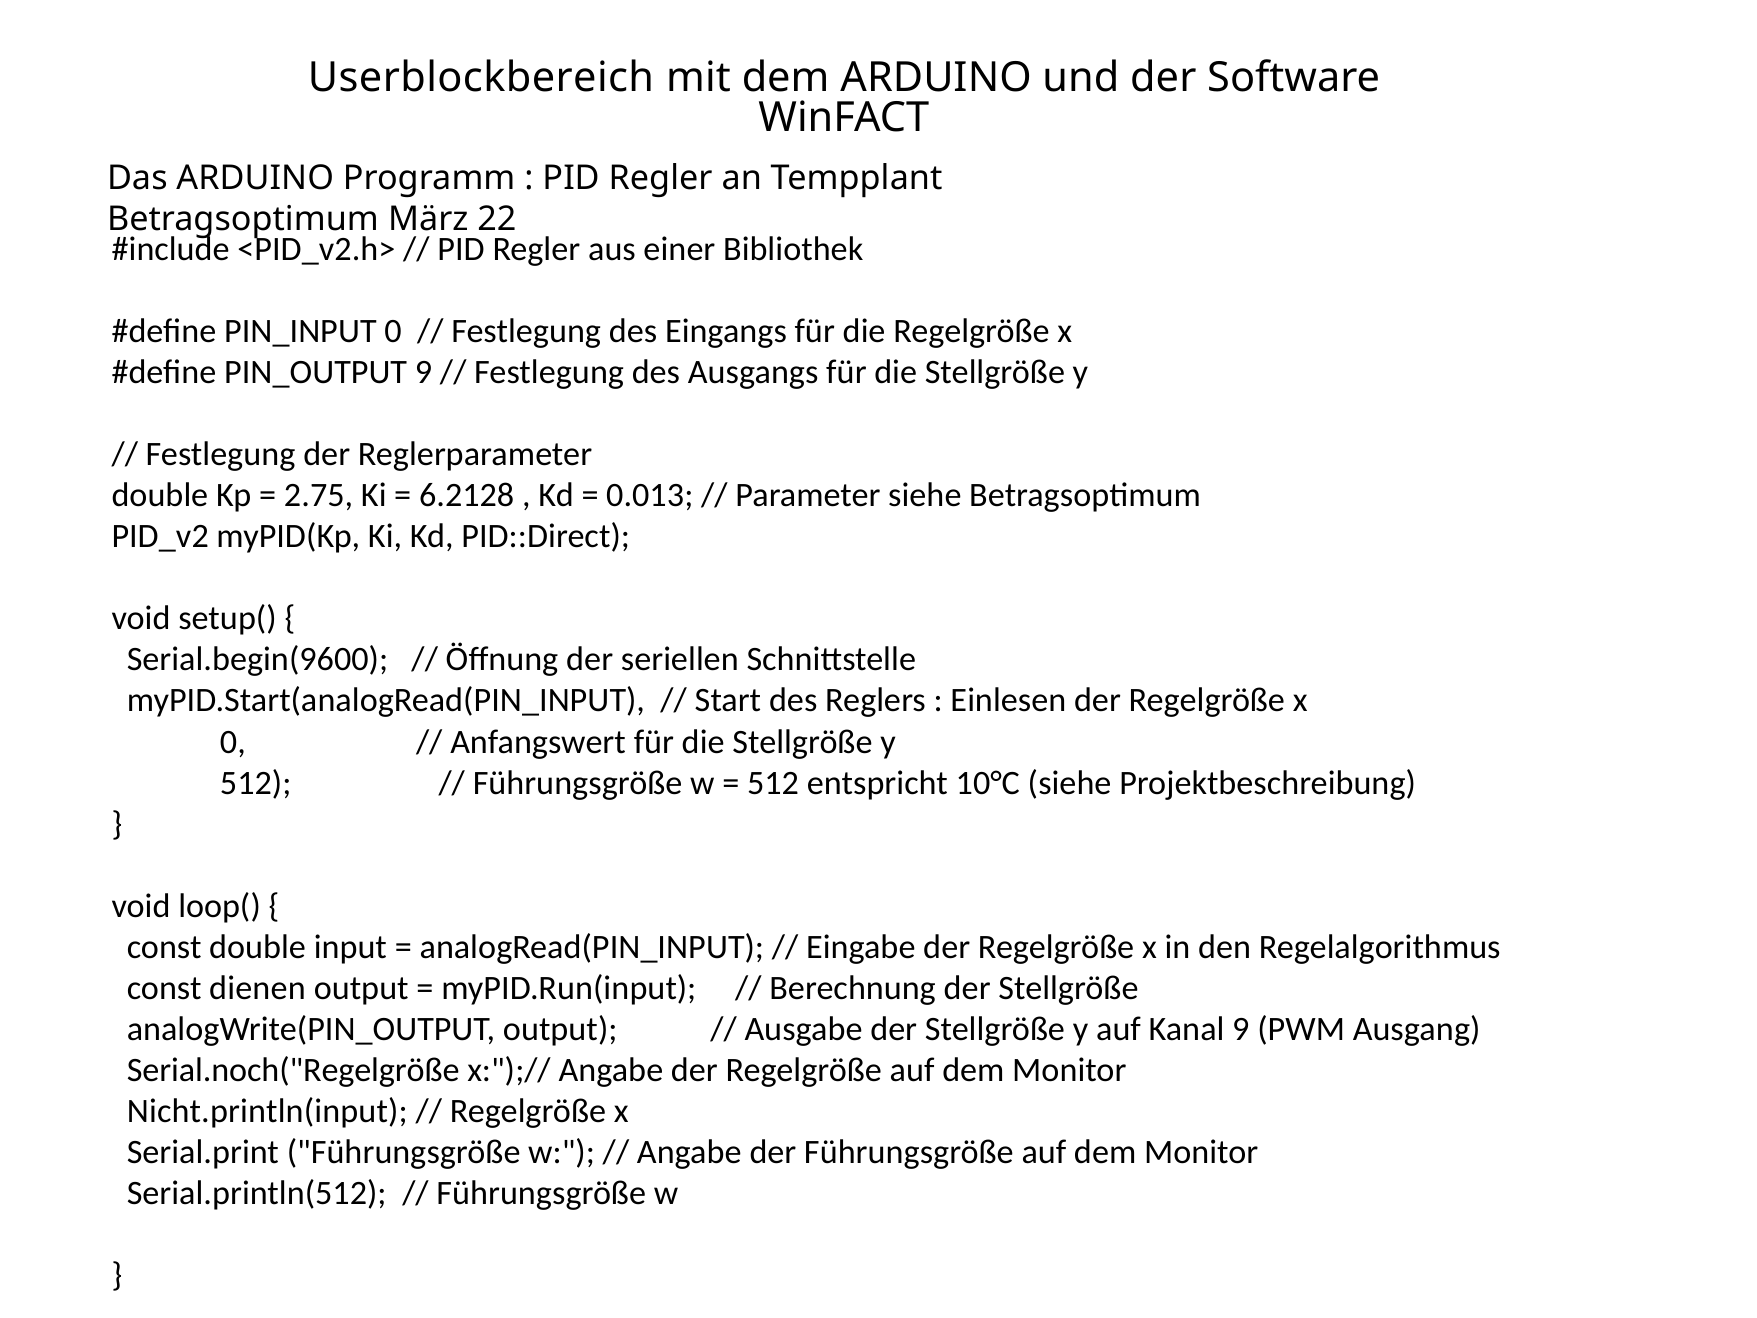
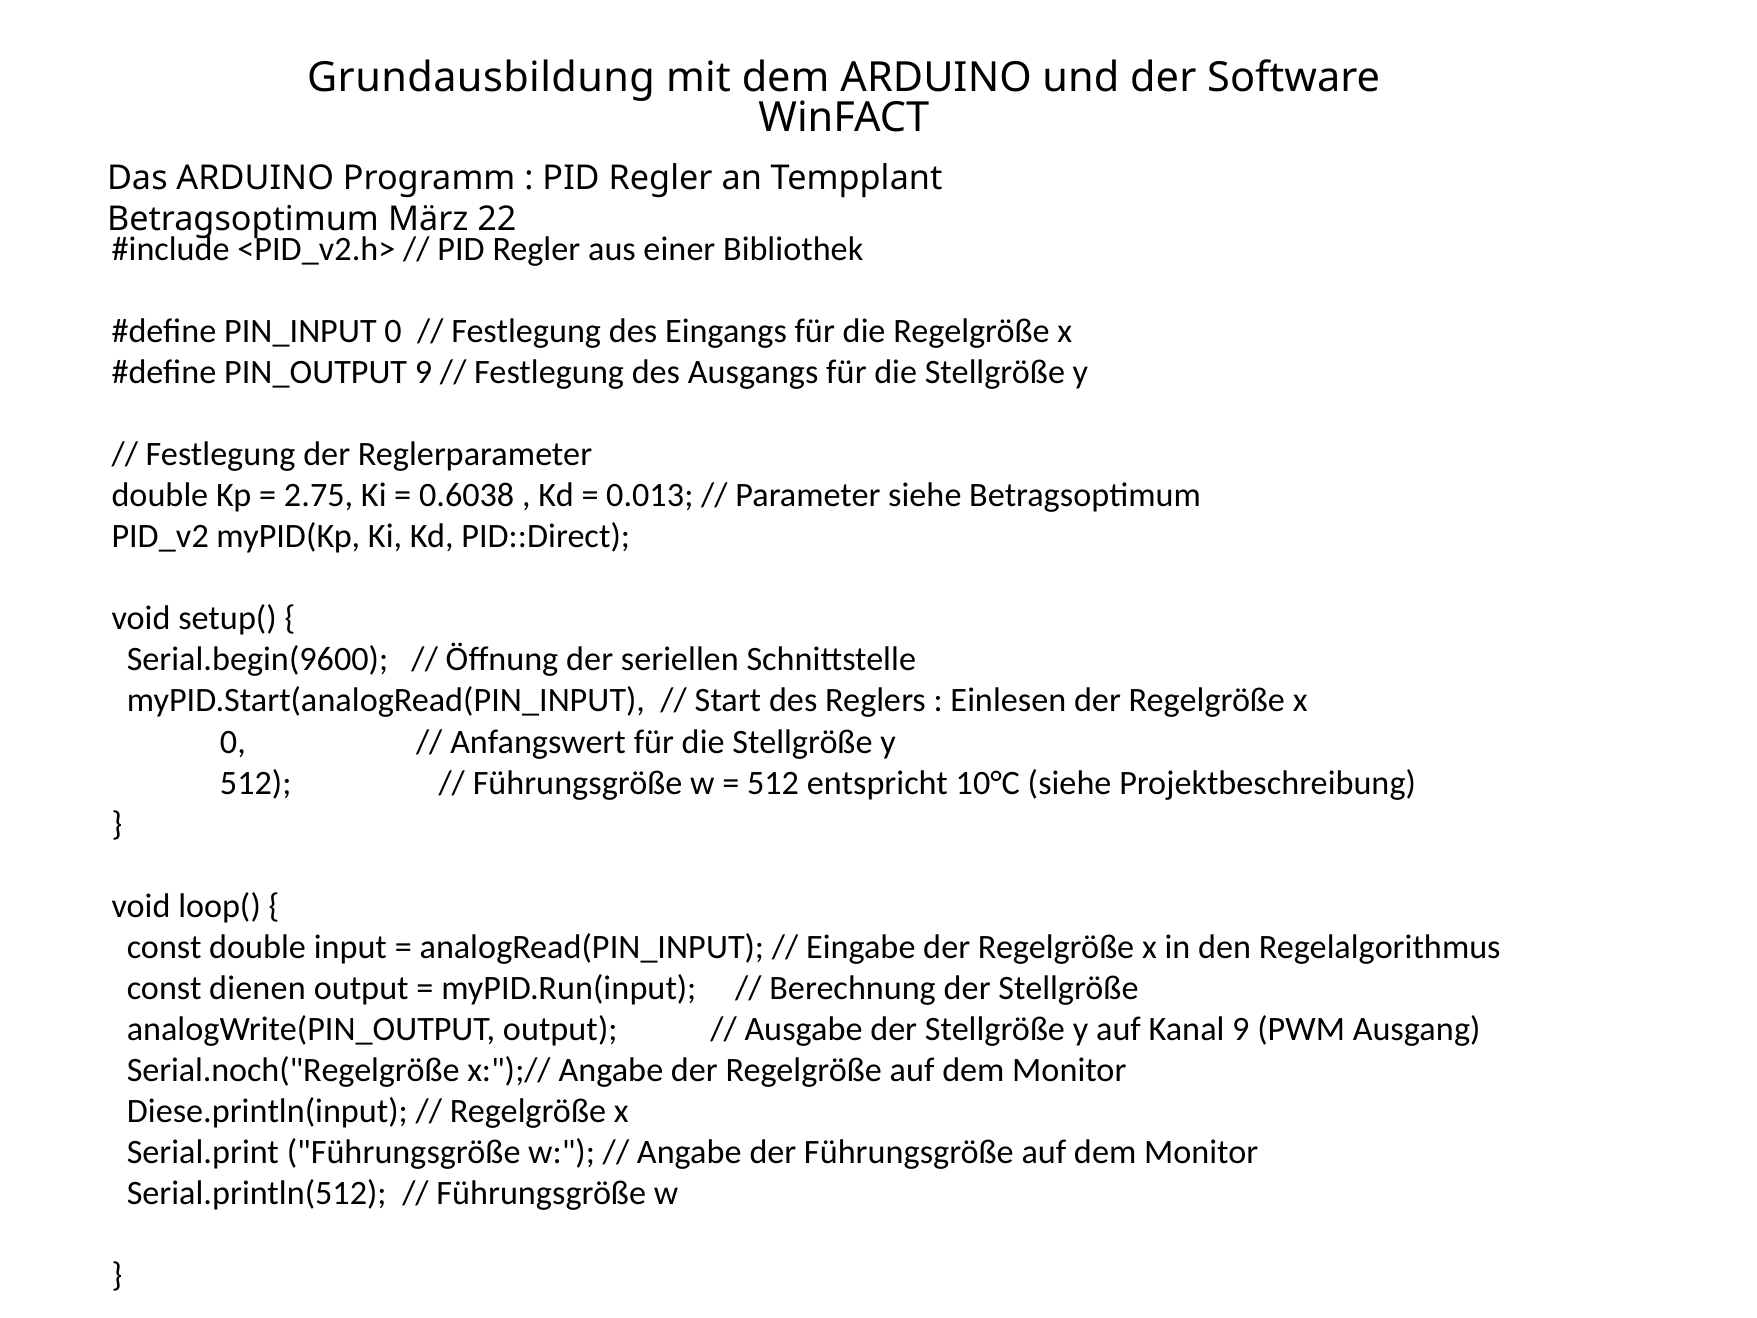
Userblockbereich: Userblockbereich -> Grundausbildung (481, 78)
6.2128: 6.2128 -> 0.6038 (467, 495)
Nicht.println(input: Nicht.println(input -> Diese.println(input (267, 1111)
